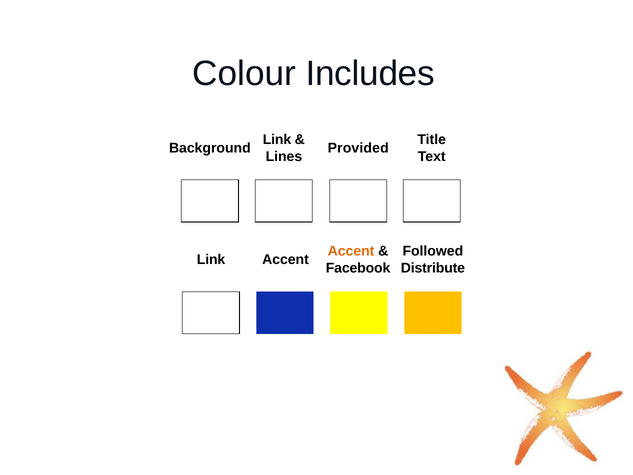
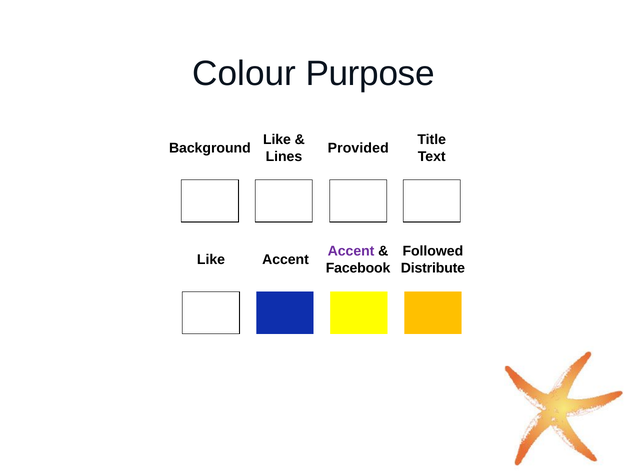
Includes: Includes -> Purpose (370, 73)
Link: Link -> Like (277, 139)
Accent colour: orange -> purple (351, 251)
Link: Link -> Like (211, 260)
